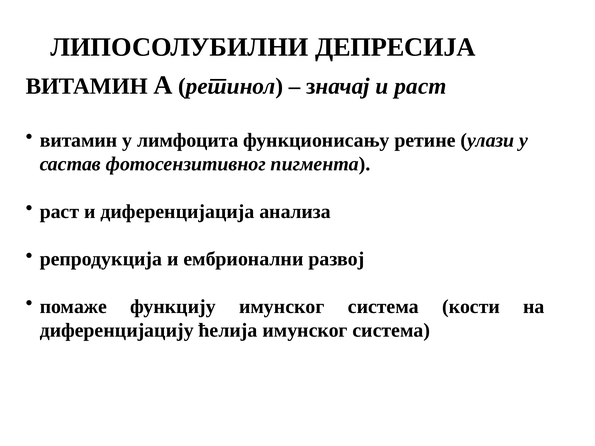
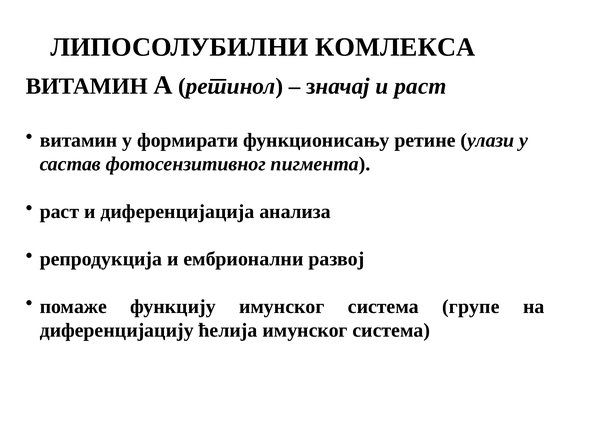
ДЕПРЕСИЈА: ДЕПРЕСИЈА -> КОМЛЕКСА (395, 47)
лимфоцита: лимфоцита -> формирати (188, 140)
кости: кости -> групе (471, 307)
